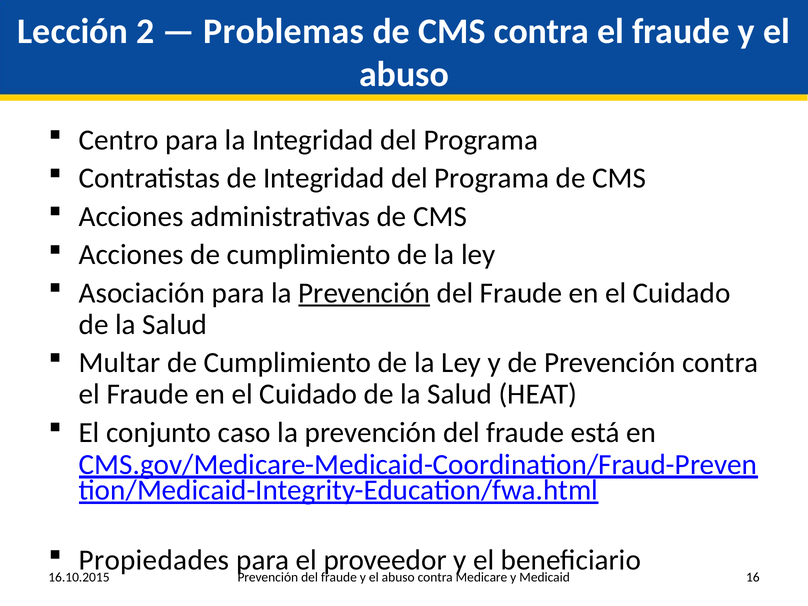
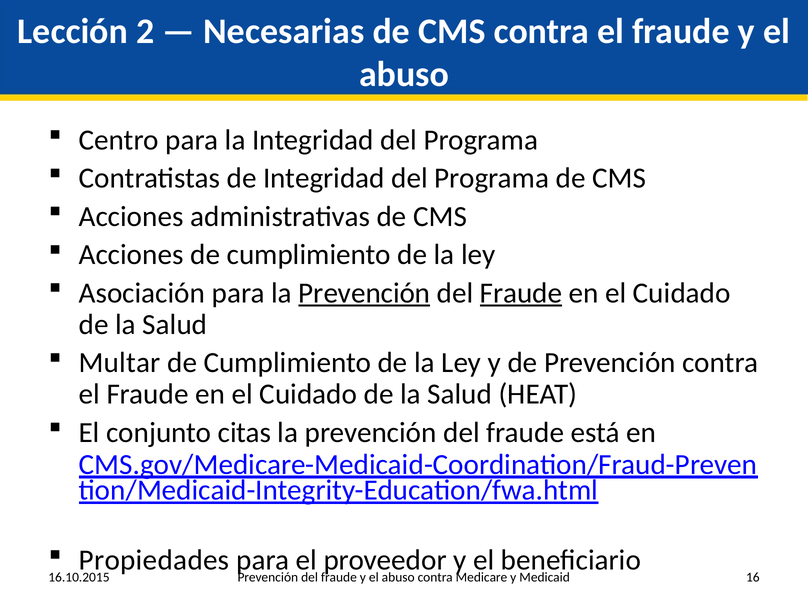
Problemas: Problemas -> Necesarias (284, 31)
Fraude underline: none -> present (521, 293)
caso: caso -> citas (245, 433)
